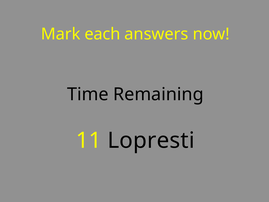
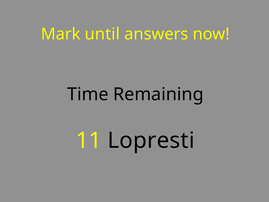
each: each -> until (102, 34)
